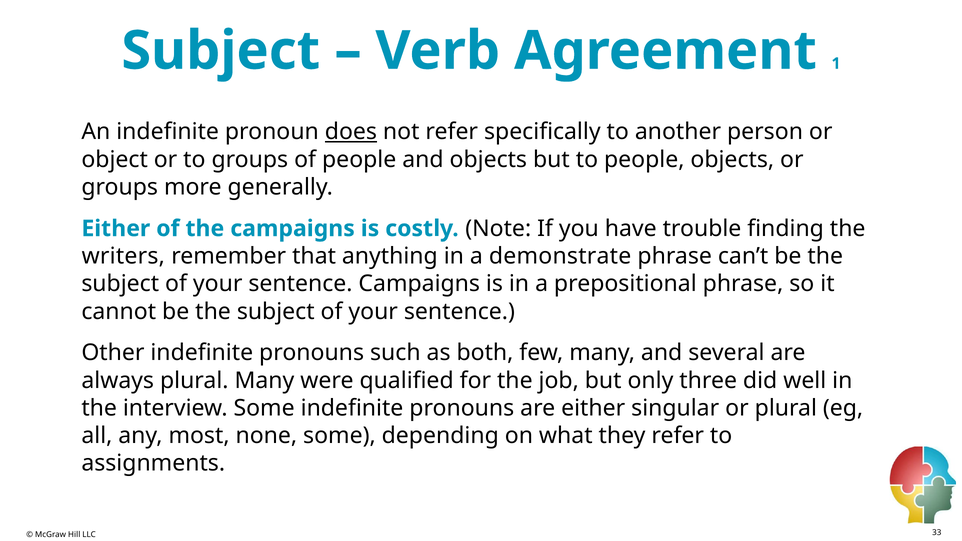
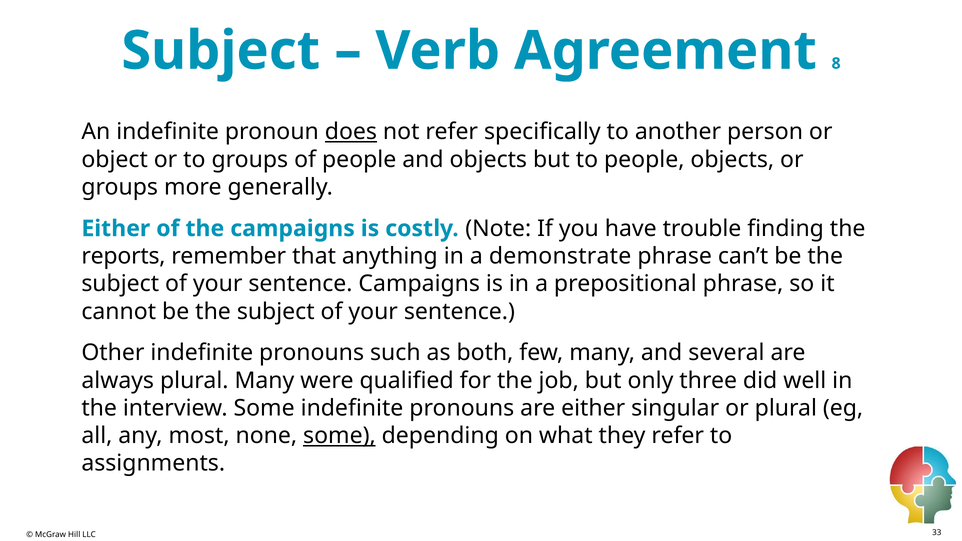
1: 1 -> 8 (836, 63)
writers: writers -> reports (123, 256)
some underline: none -> present (339, 436)
